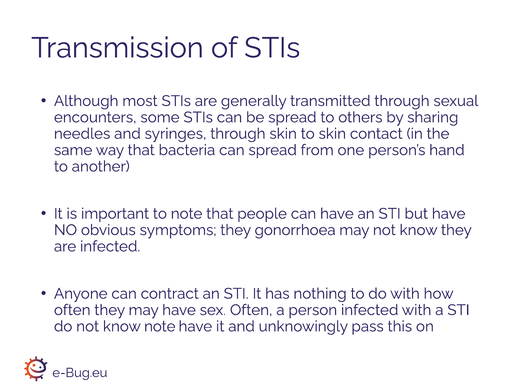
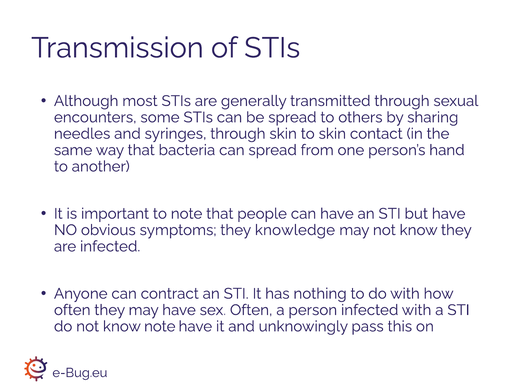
gonorrhoea: gonorrhoea -> knowledge (295, 230)
